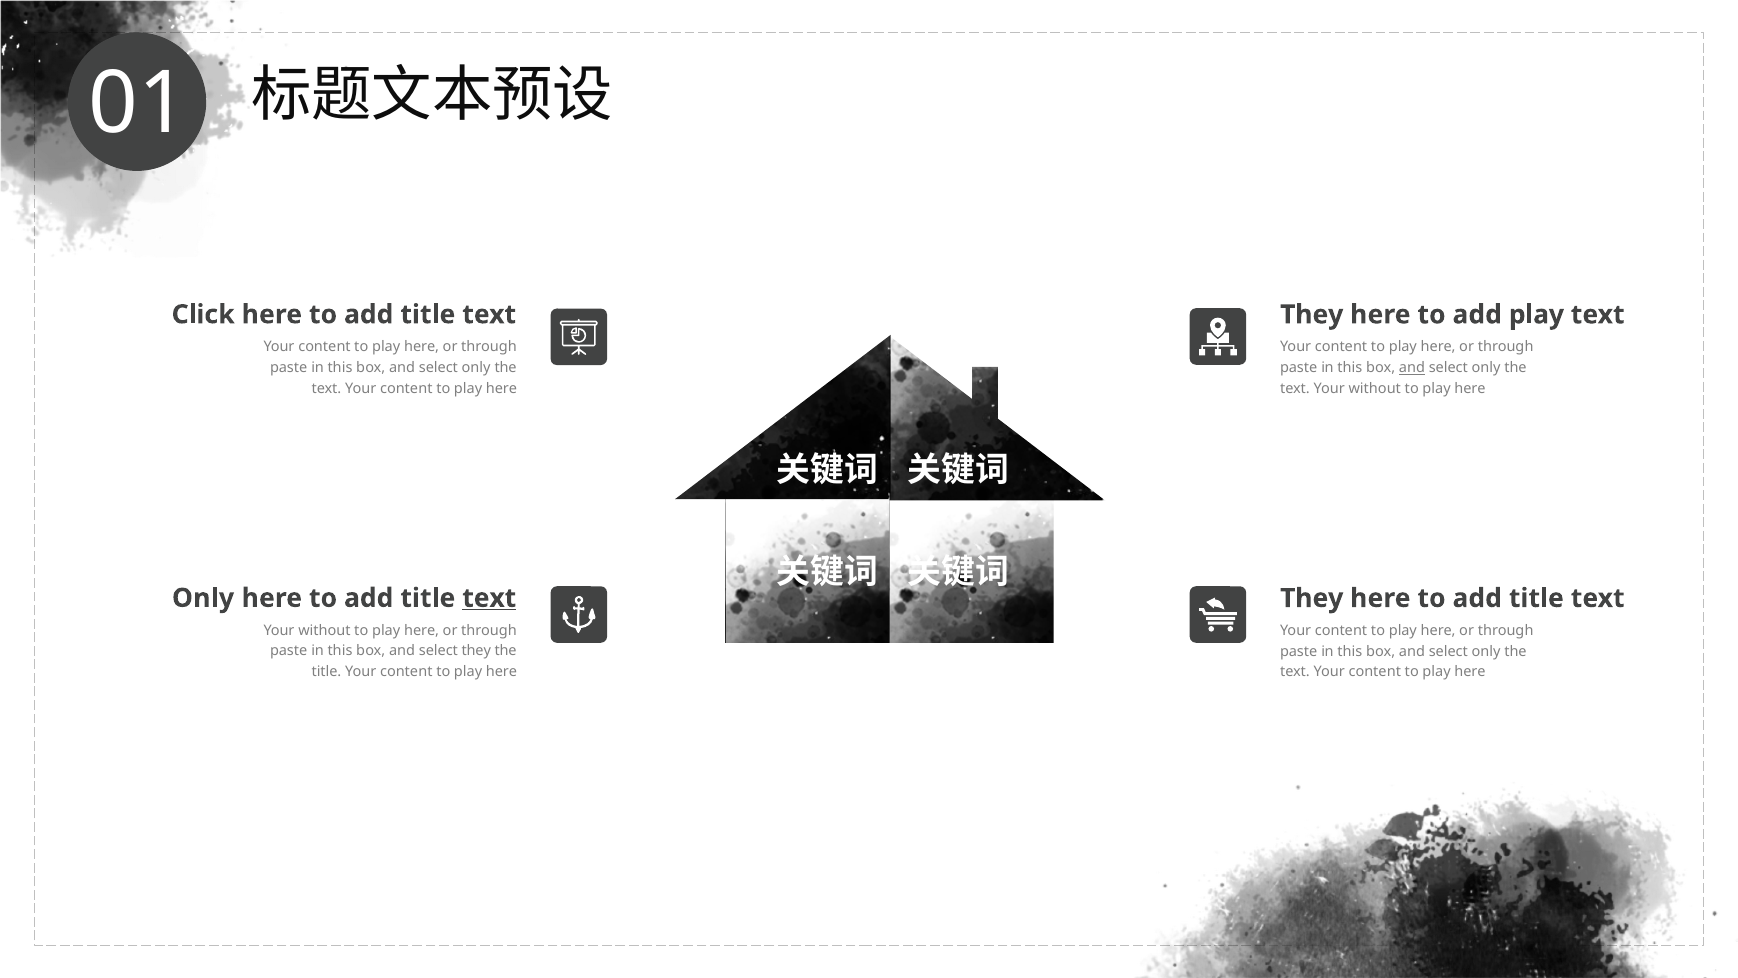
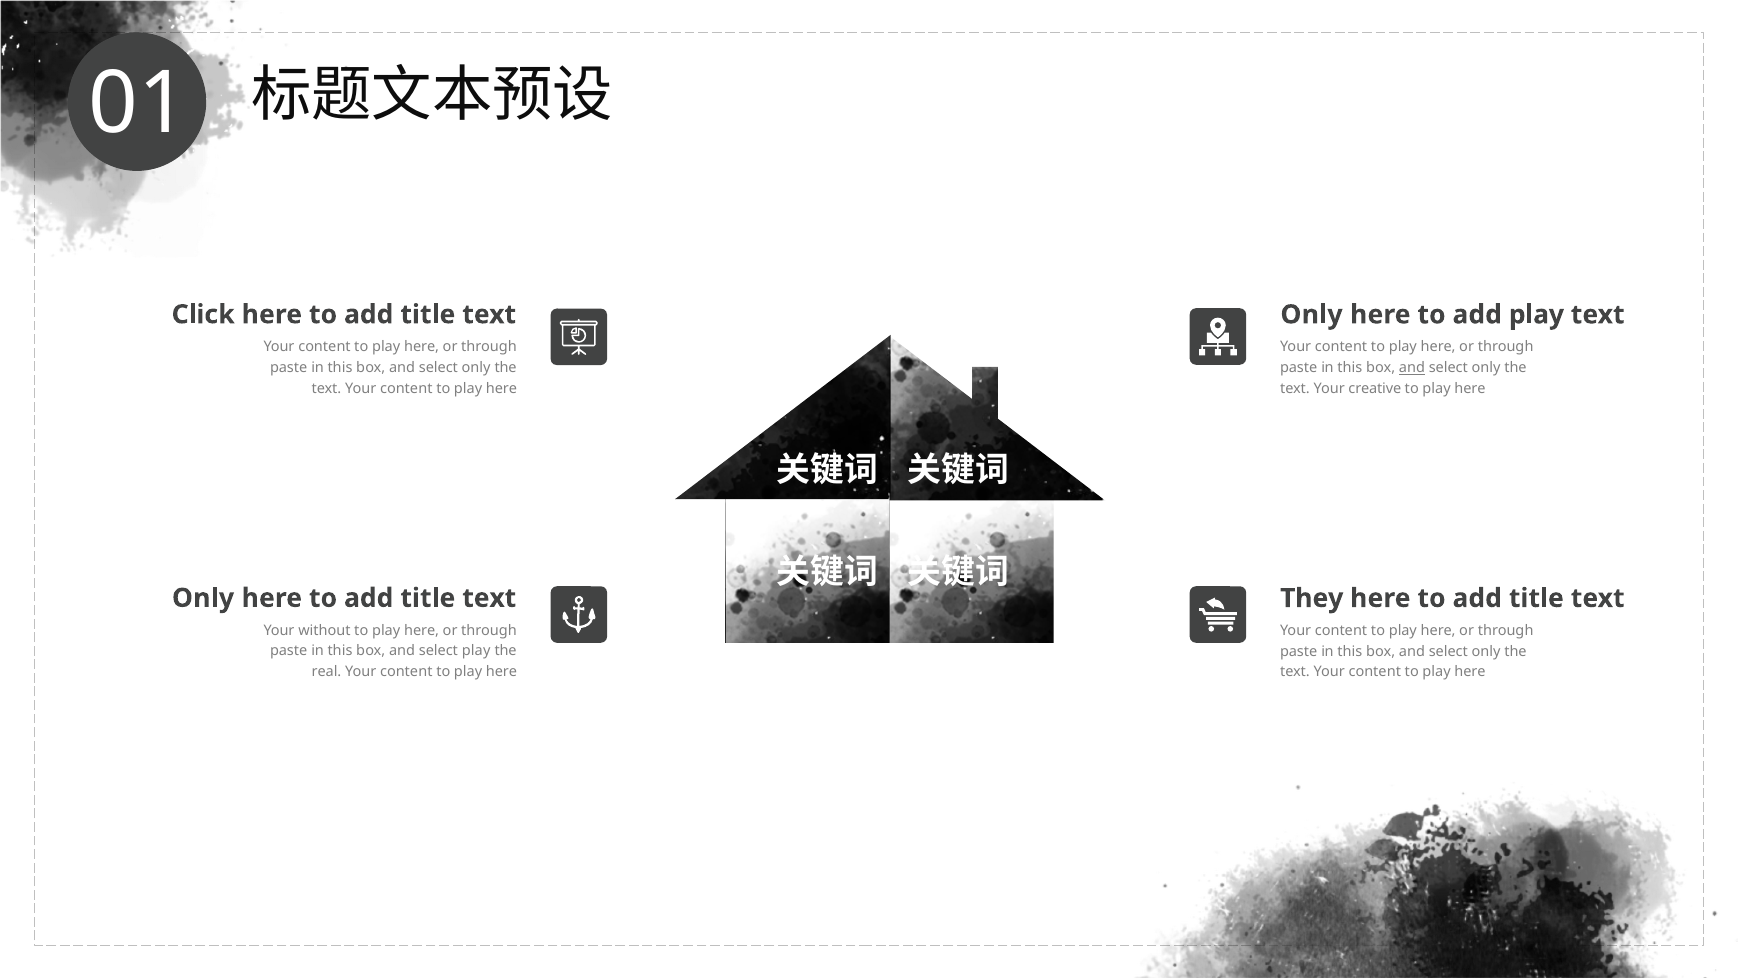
They: They -> Only (1312, 315)
without: without -> creative (1375, 388)
text underline: present -> none (489, 598)
select they: they -> play (476, 651)
title: title -> real (326, 672)
